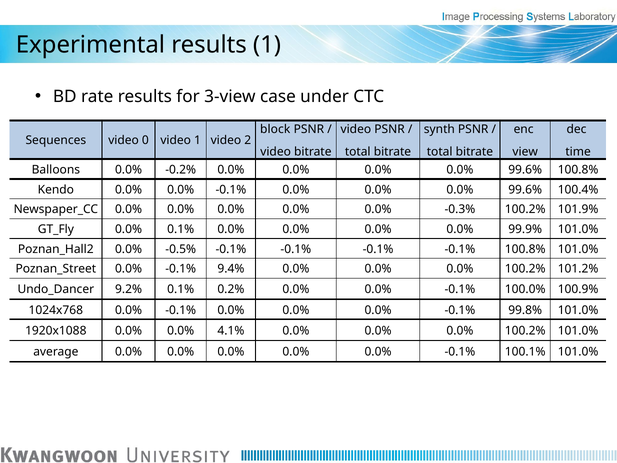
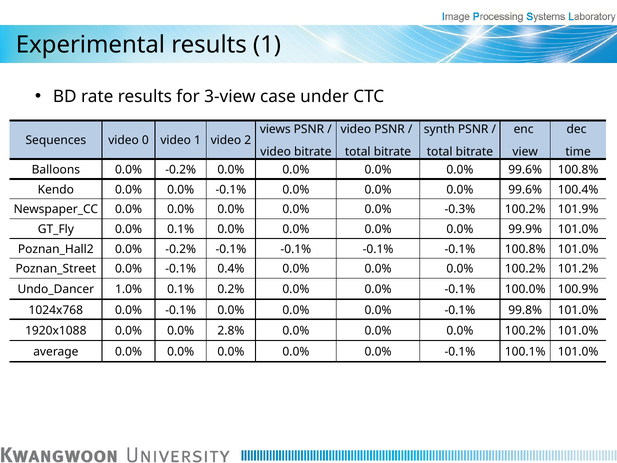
block: block -> views (275, 129)
-0.5%: -0.5% -> -0.2% (181, 249)
9.4%: 9.4% -> 0.4% (231, 269)
9.2%: 9.2% -> 1.0% (129, 289)
4.1%: 4.1% -> 2.8% (231, 330)
